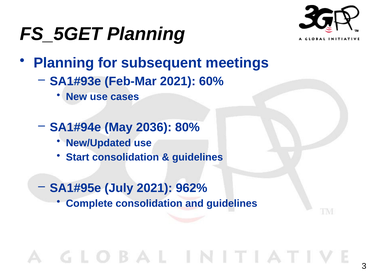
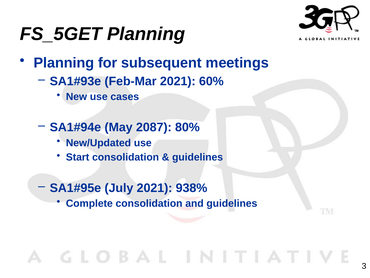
2036: 2036 -> 2087 (154, 127)
962%: 962% -> 938% (192, 188)
